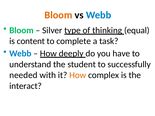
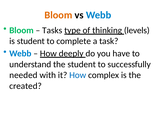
Silver: Silver -> Tasks (52, 30)
equal: equal -> levels (137, 30)
is content: content -> student (31, 41)
How colour: orange -> blue (78, 75)
interact: interact -> created (26, 86)
